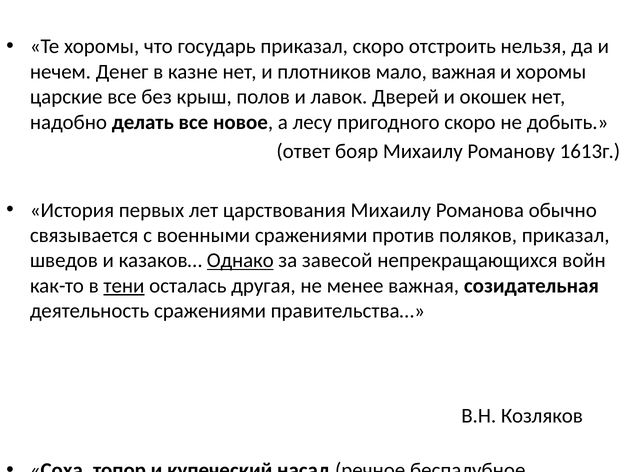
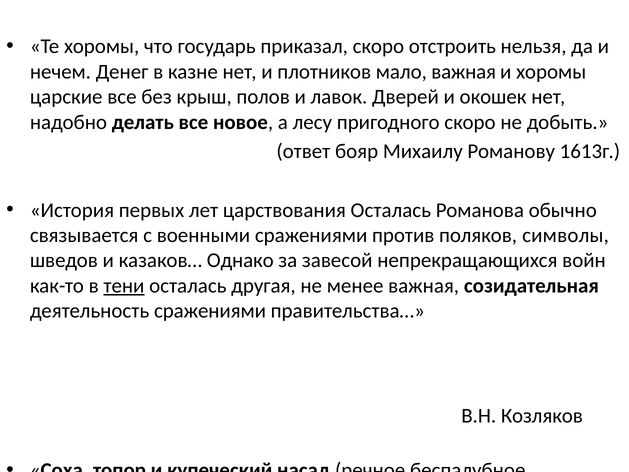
царствования Михаилу: Михаилу -> Осталась (391, 210)
поляков приказал: приказал -> символы (566, 235)
Однако underline: present -> none (240, 260)
